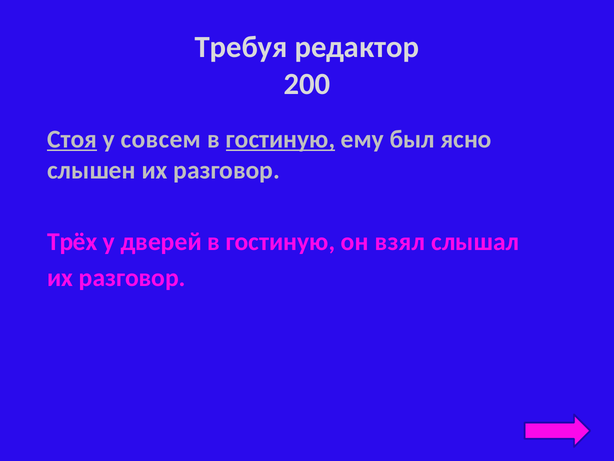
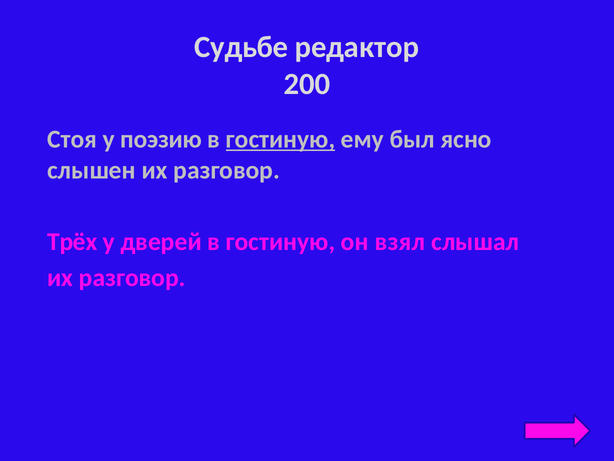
Требуя: Требуя -> Судьбе (241, 47)
Стоя underline: present -> none (72, 139)
совсем: совсем -> поэзию (161, 139)
